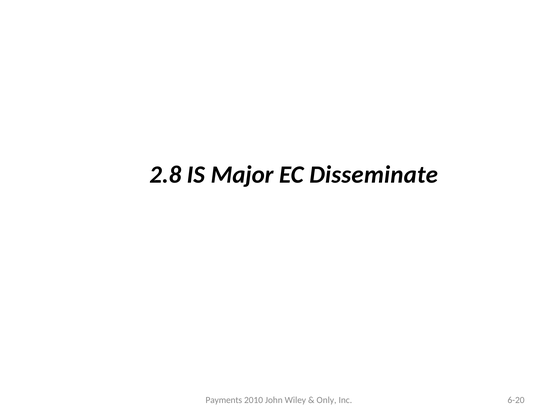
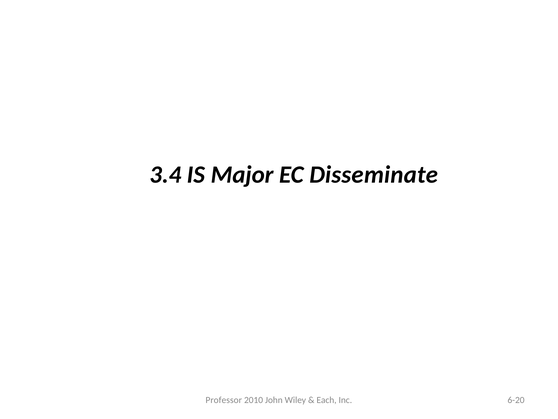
2.8: 2.8 -> 3.4 (165, 174)
Payments: Payments -> Professor (224, 400)
Only: Only -> Each (327, 400)
